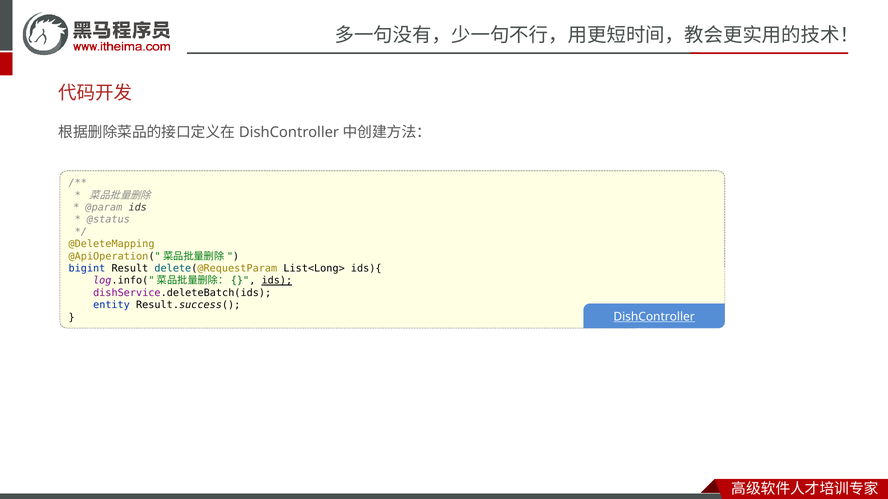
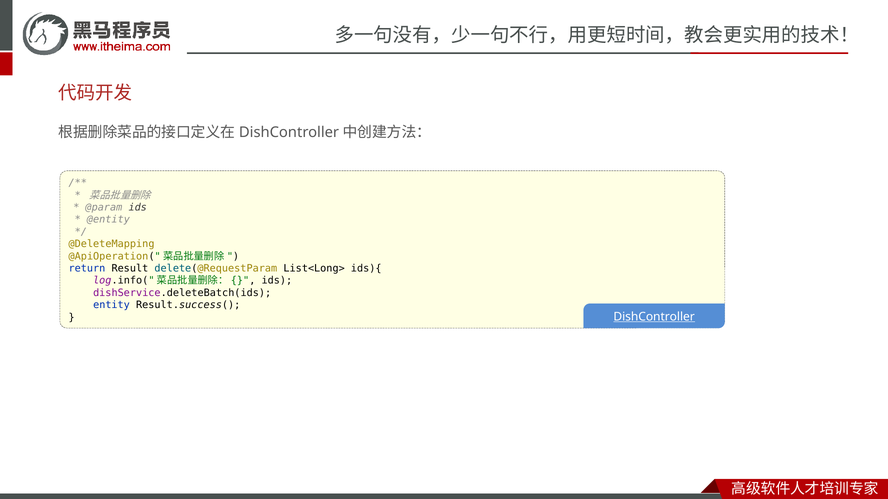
@status: @status -> @entity (108, 220)
bigint: bigint -> return (87, 269)
ids underline: present -> none (277, 281)
